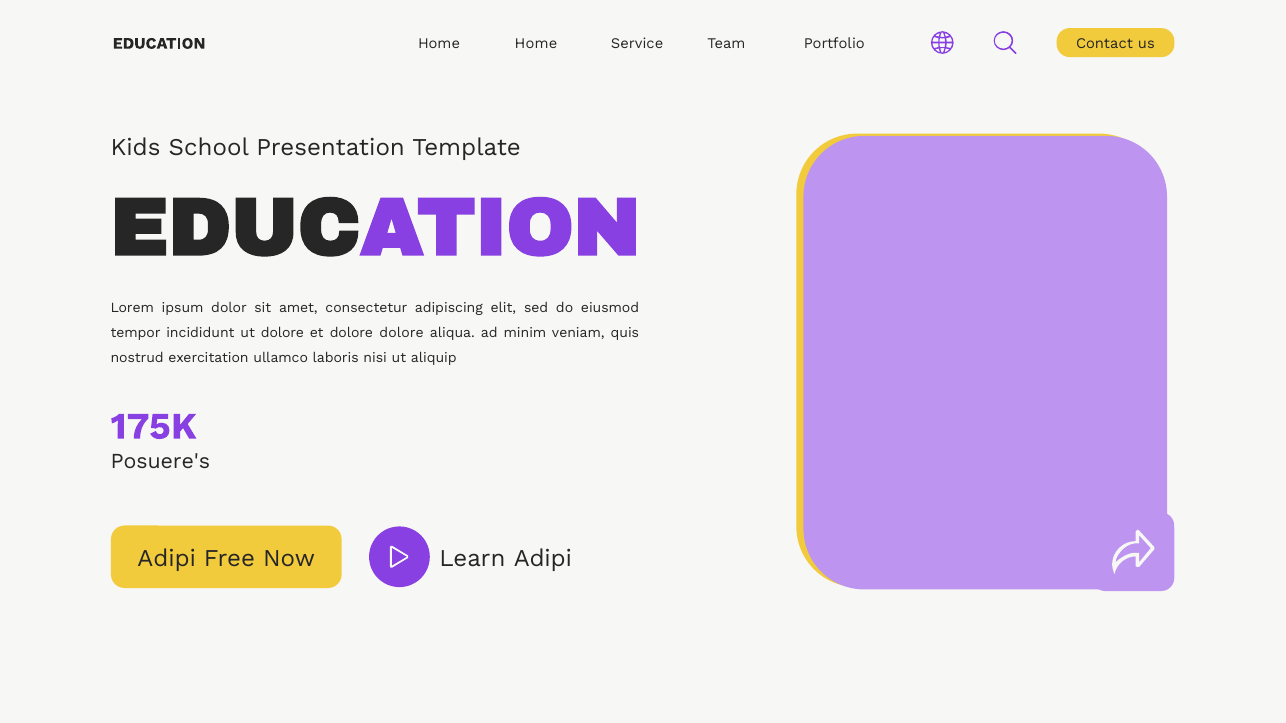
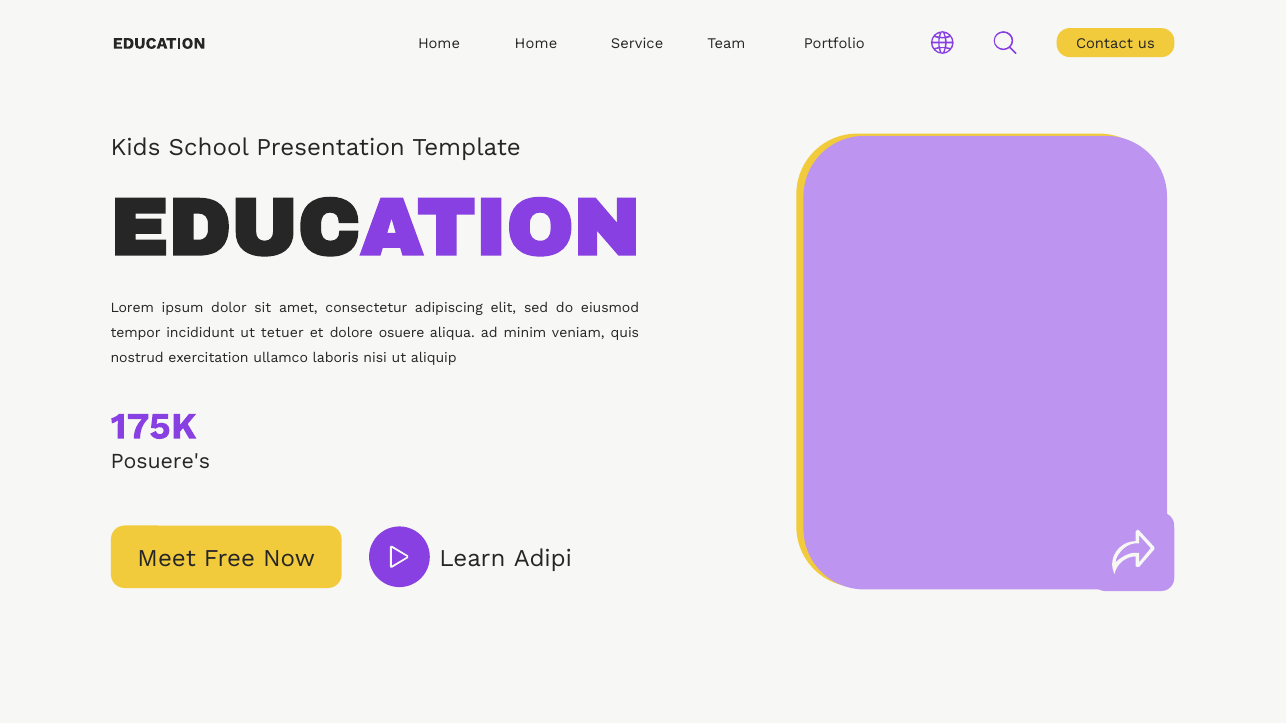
ut dolore: dolore -> tetuer (282, 333)
dolore dolore: dolore -> osuere (402, 333)
Adipi: Adipi -> Meet (167, 559)
